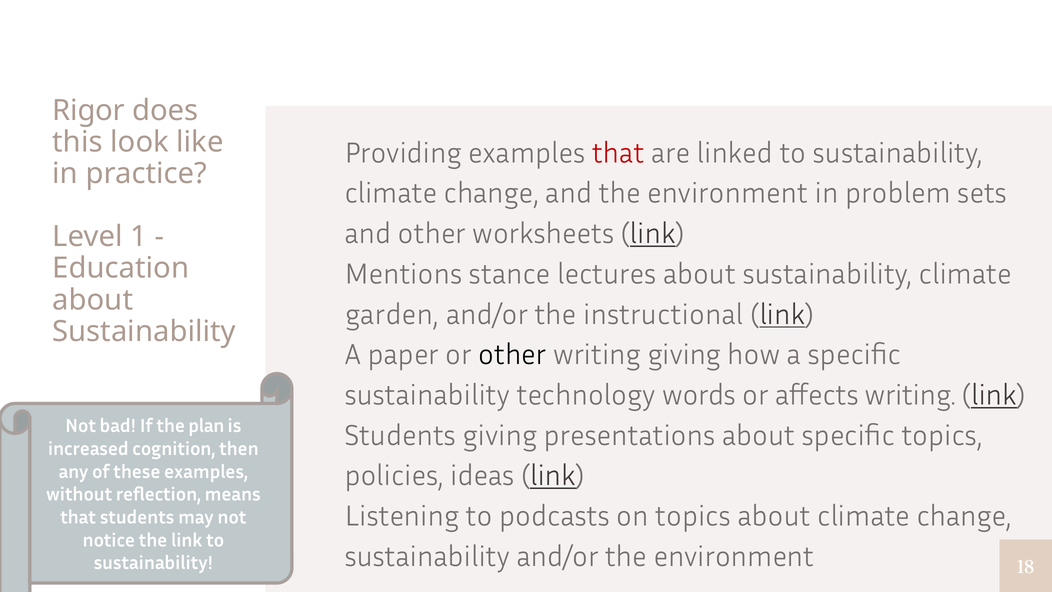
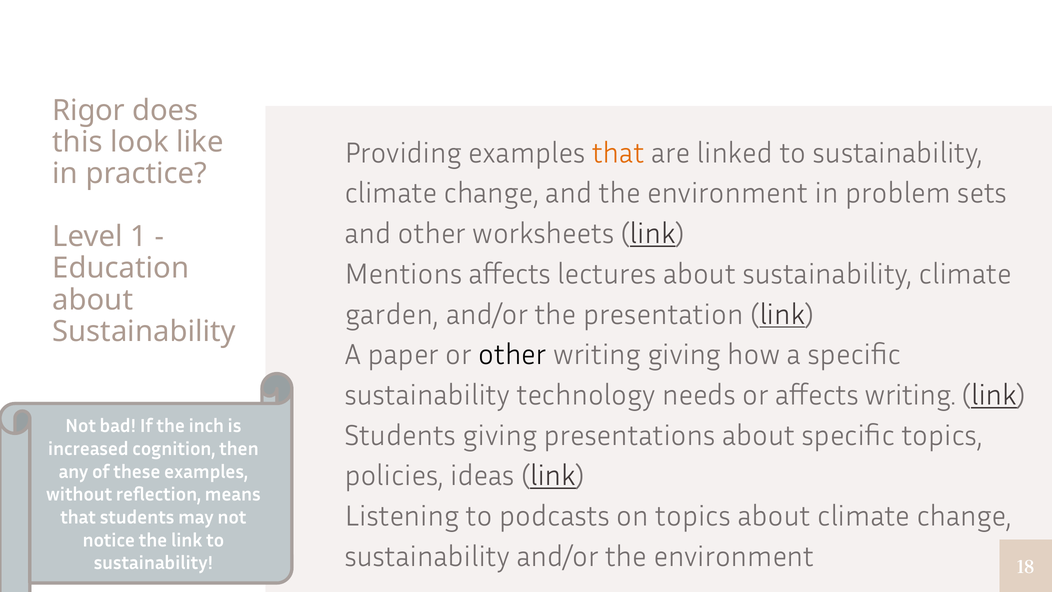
that colour: red -> orange (618, 153)
stance: stance -> affects (510, 274)
the instructional: instructional -> presentation (663, 314)
words: words -> needs (699, 395)
plan: plan -> inch (206, 426)
